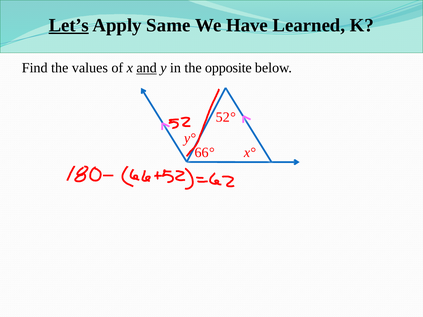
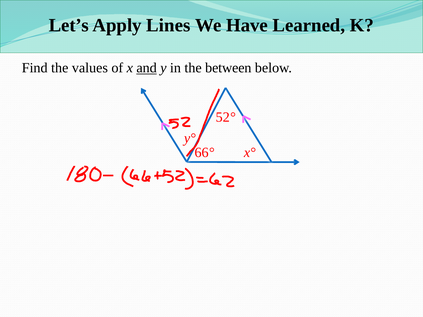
Let’s underline: present -> none (69, 25)
Same: Same -> Lines (168, 25)
opposite: opposite -> between (228, 68)
